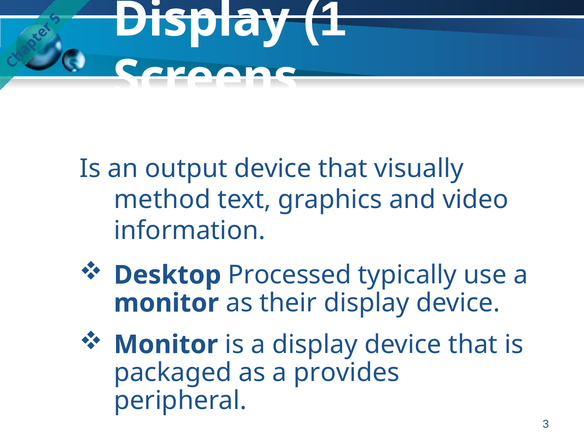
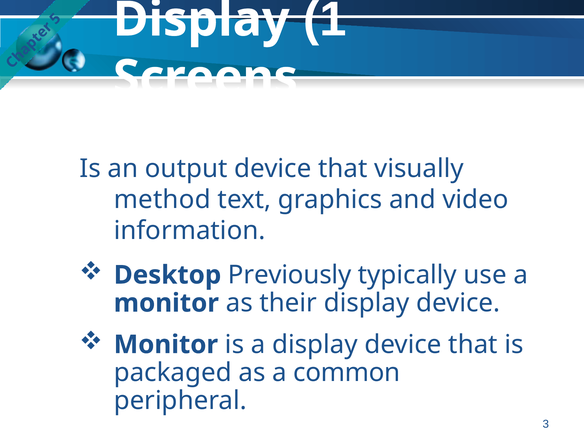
Processed: Processed -> Previously (290, 275)
provides: provides -> common (347, 373)
